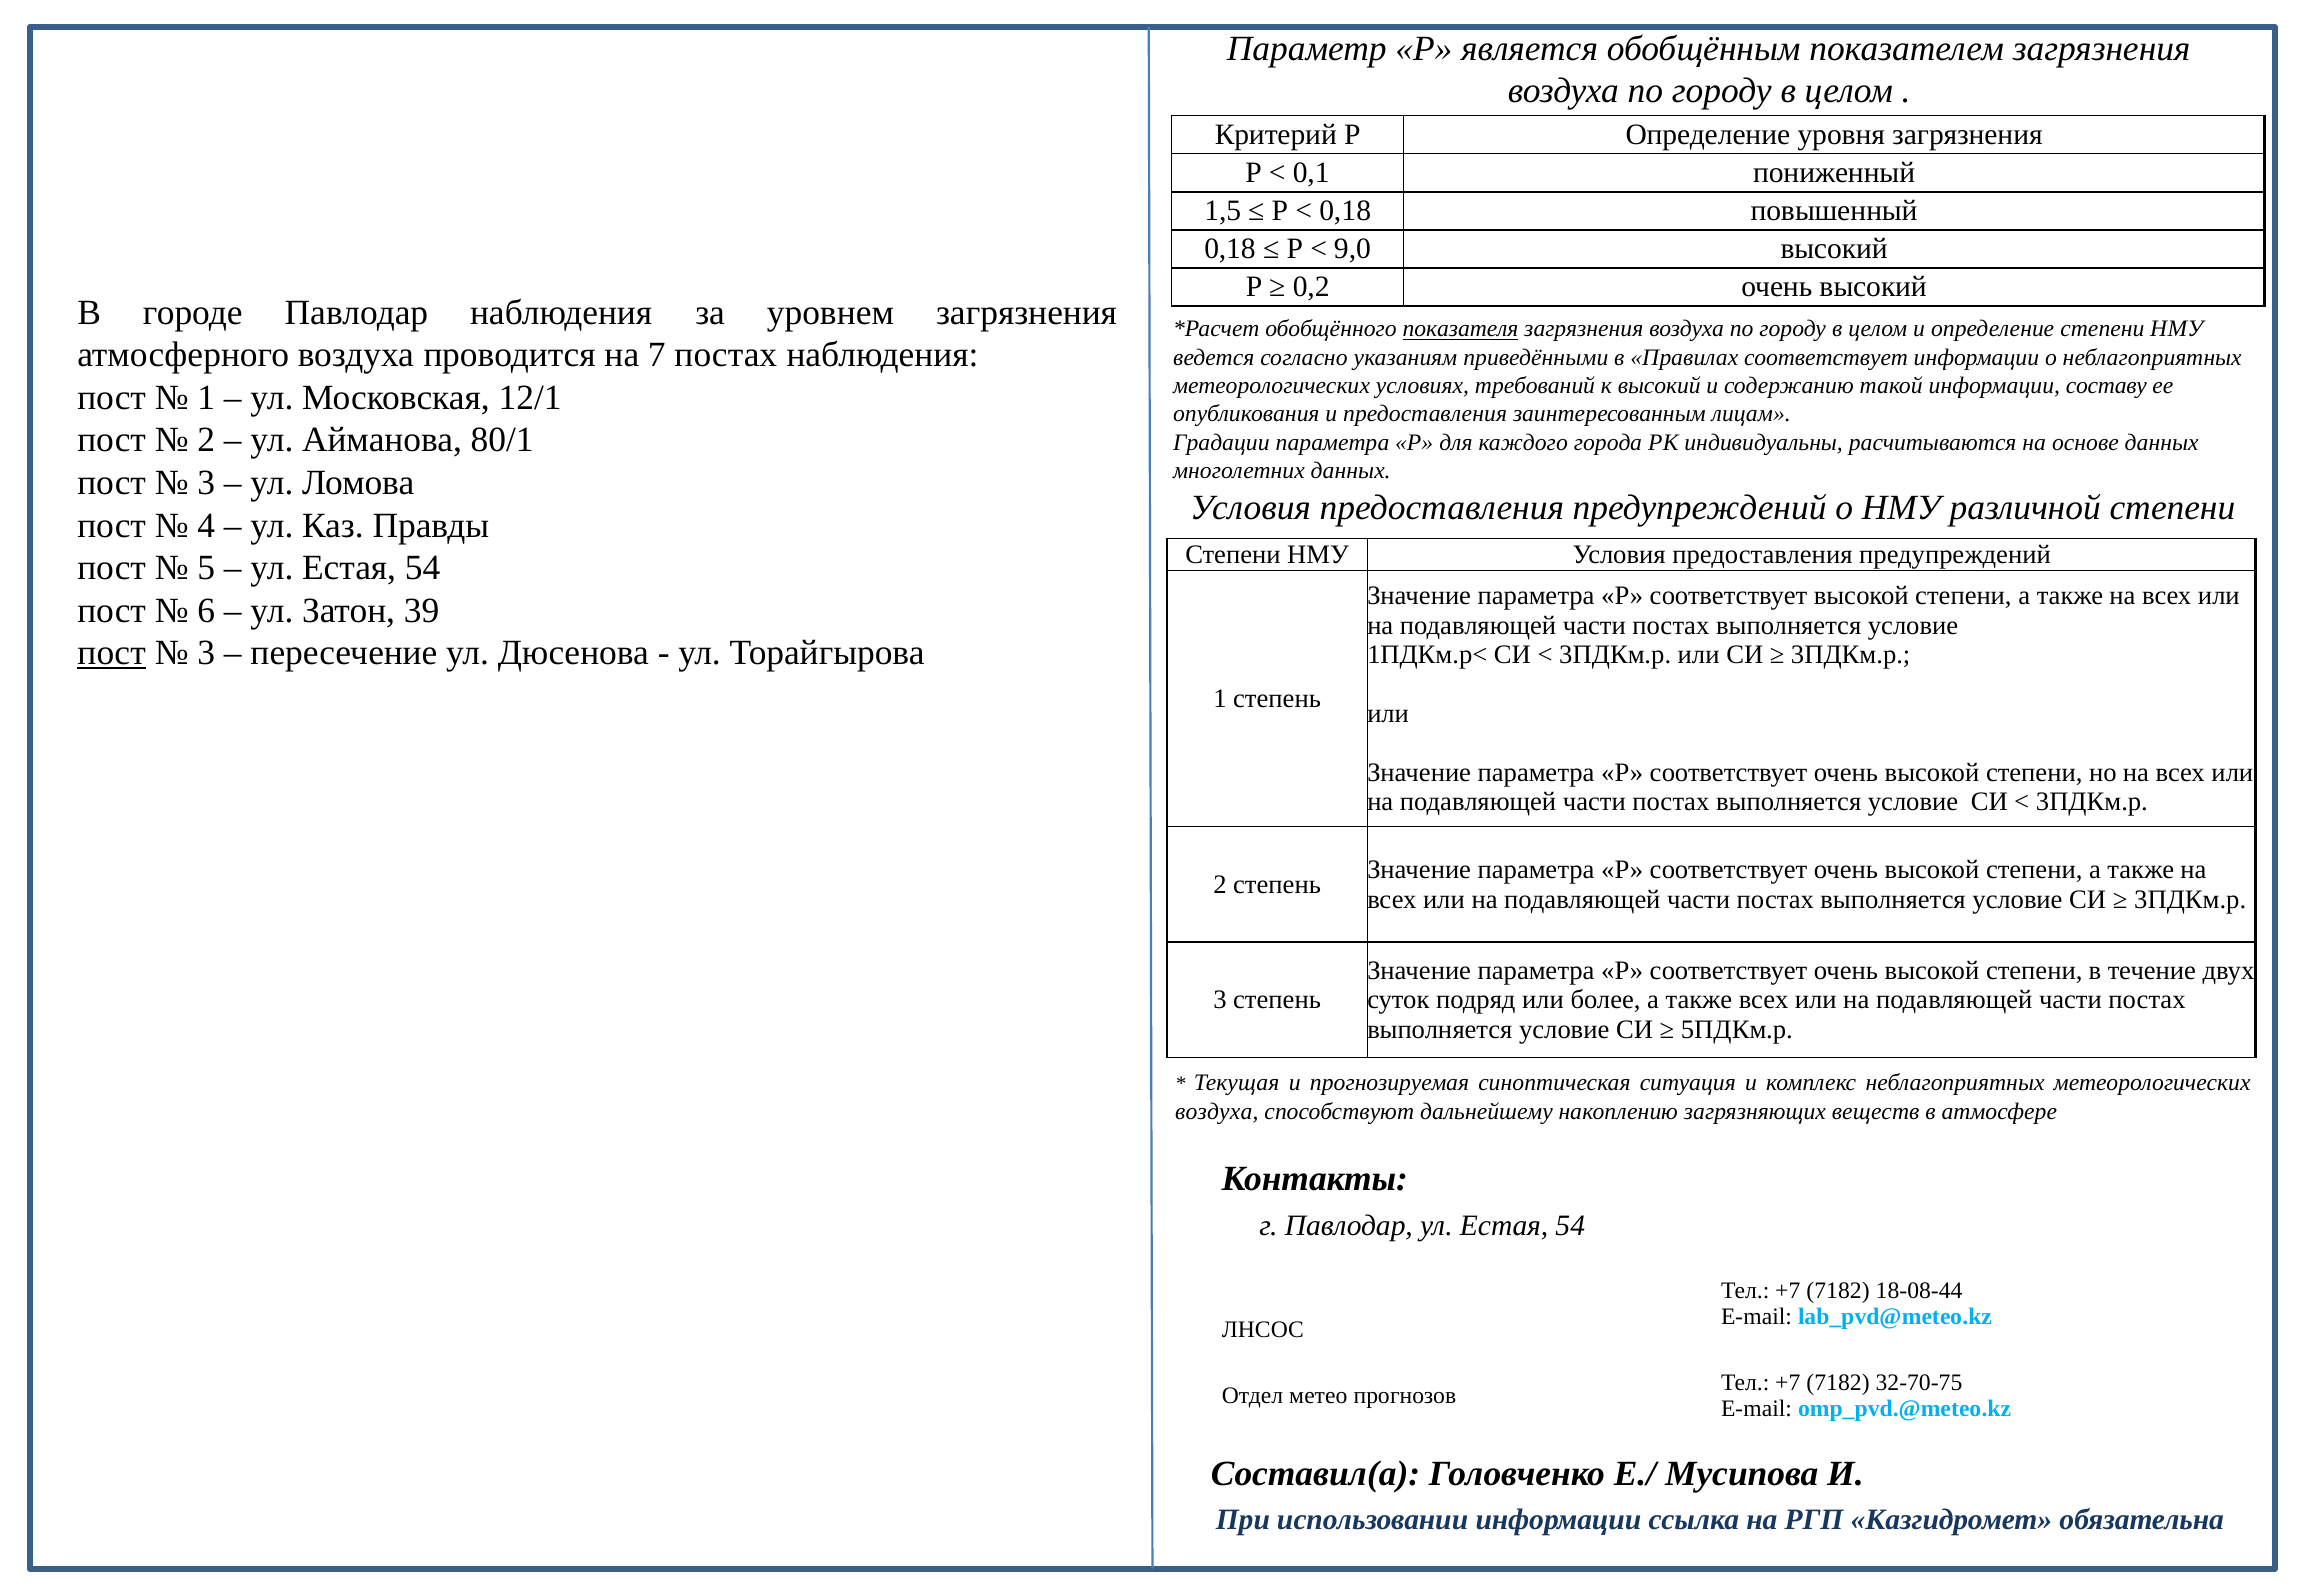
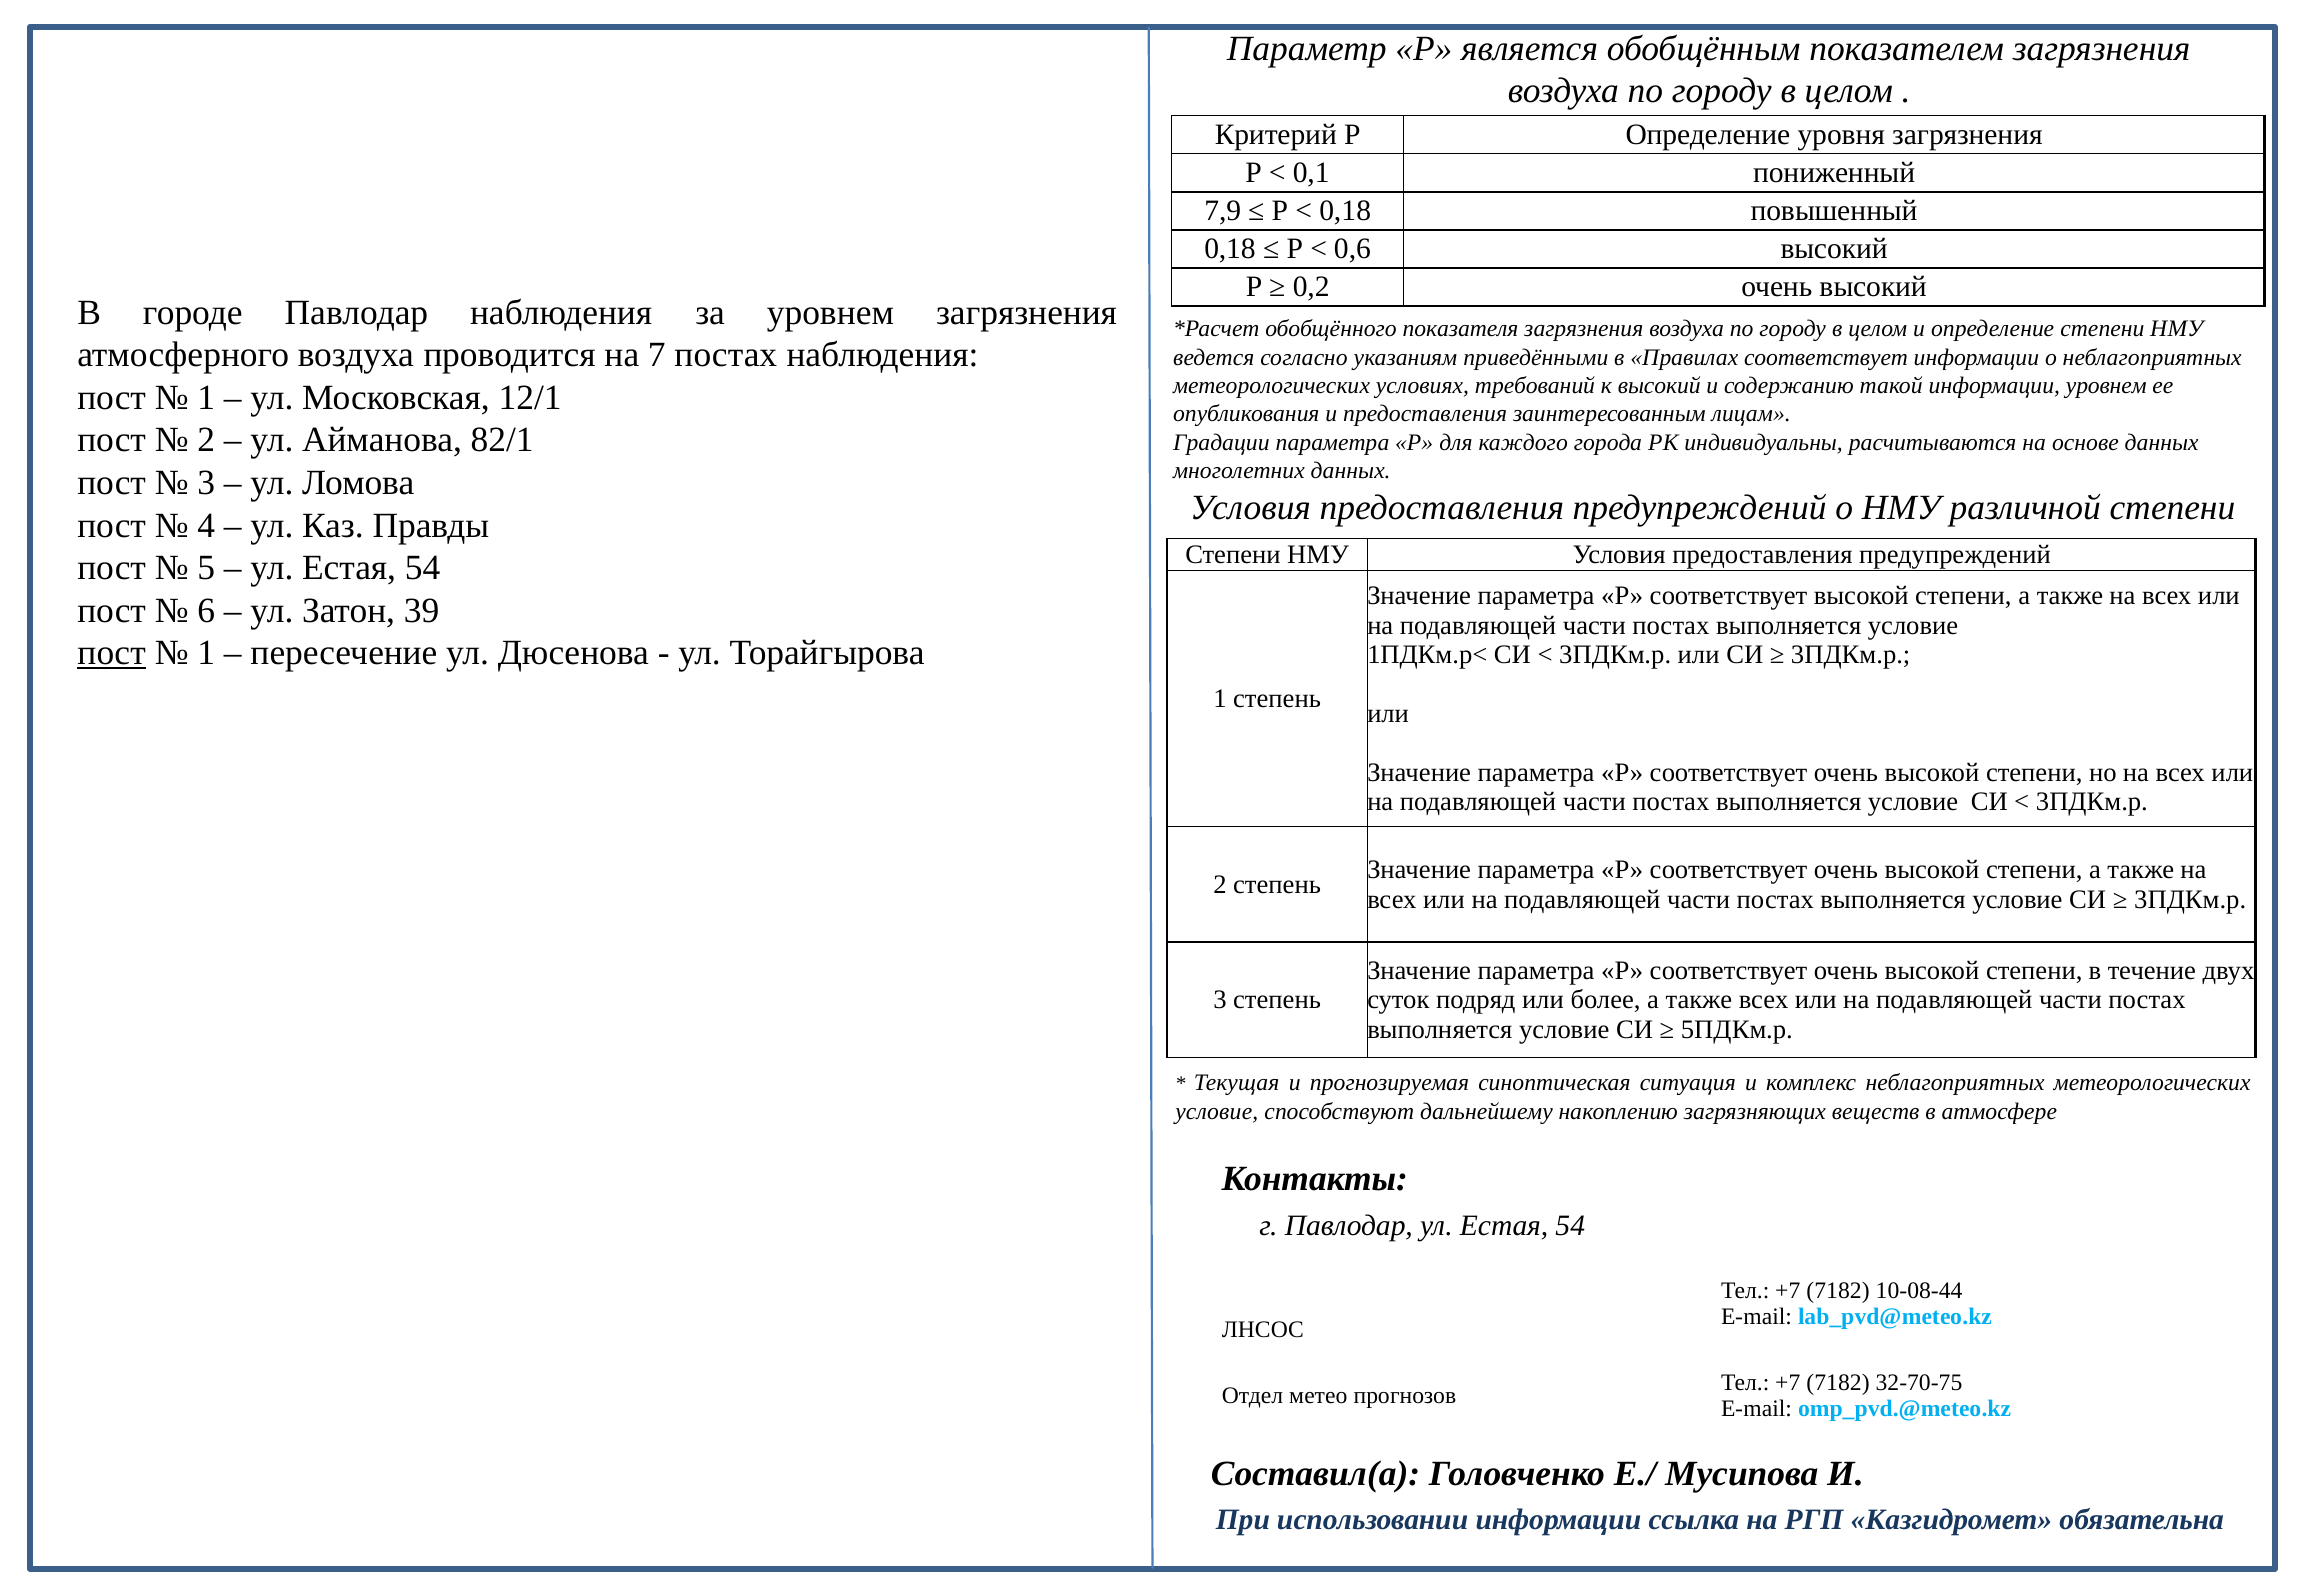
1,5: 1,5 -> 7,9 (1223, 211)
9,0: 9,0 -> 0,6 (1352, 249)
показателя underline: present -> none (1461, 329)
информации составу: составу -> уровнем (2106, 386)
80/1: 80/1 -> 82/1 (502, 440)
3: 3 -> 1 (206, 653)
воздуха: воздуха -> условие (1217, 1111)
18-08-44: 18-08-44 -> 10-08-44 (1919, 1290)
